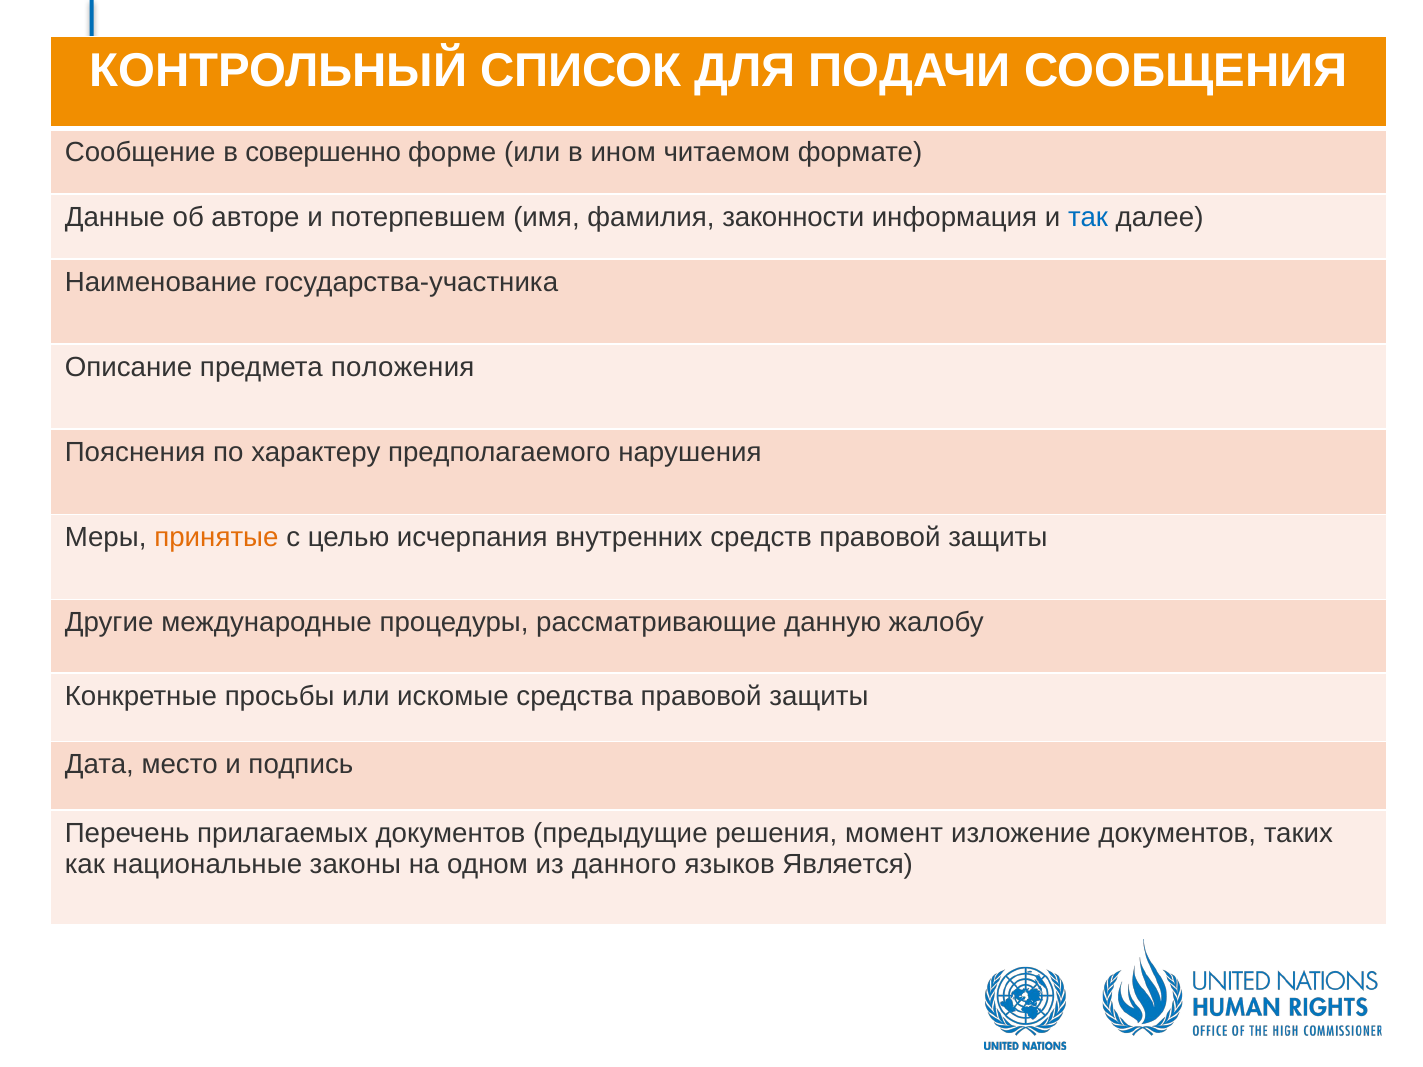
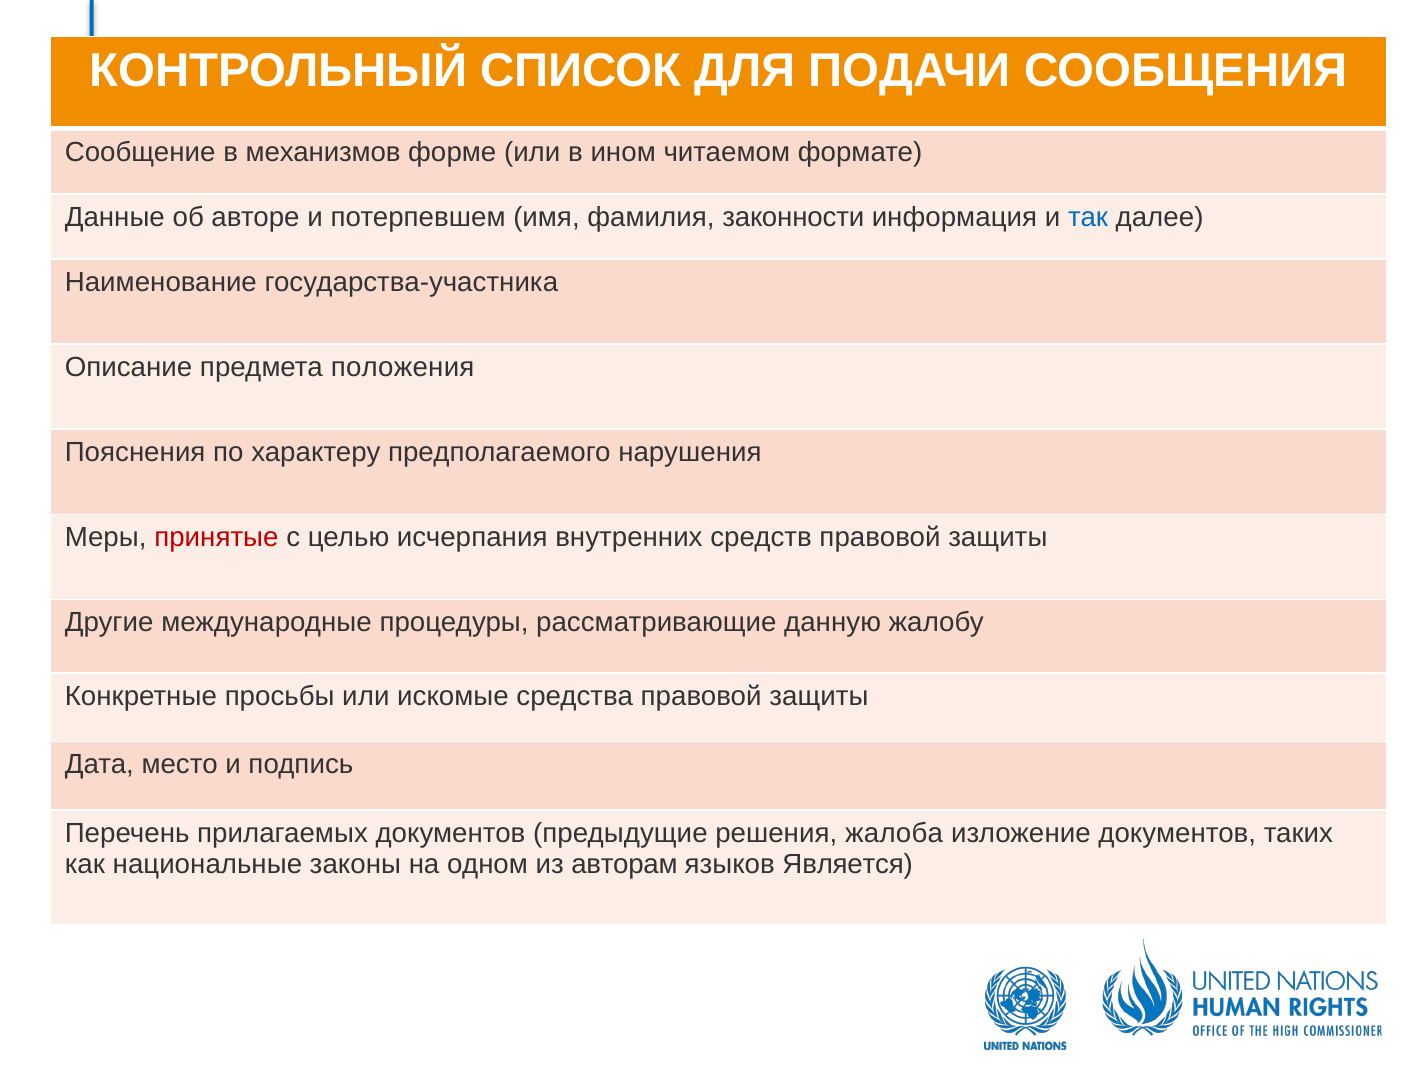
совершенно: совершенно -> механизмов (323, 152)
принятые colour: orange -> red (216, 538)
момент: момент -> жалоба (894, 834)
данного: данного -> авторам (624, 865)
